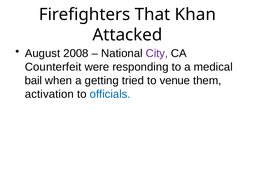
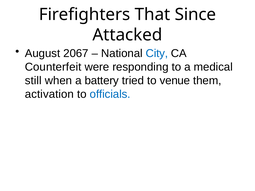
Khan: Khan -> Since (195, 15)
2008: 2008 -> 2067 (76, 53)
City colour: purple -> blue (157, 53)
bail: bail -> still (33, 81)
getting: getting -> battery (102, 81)
